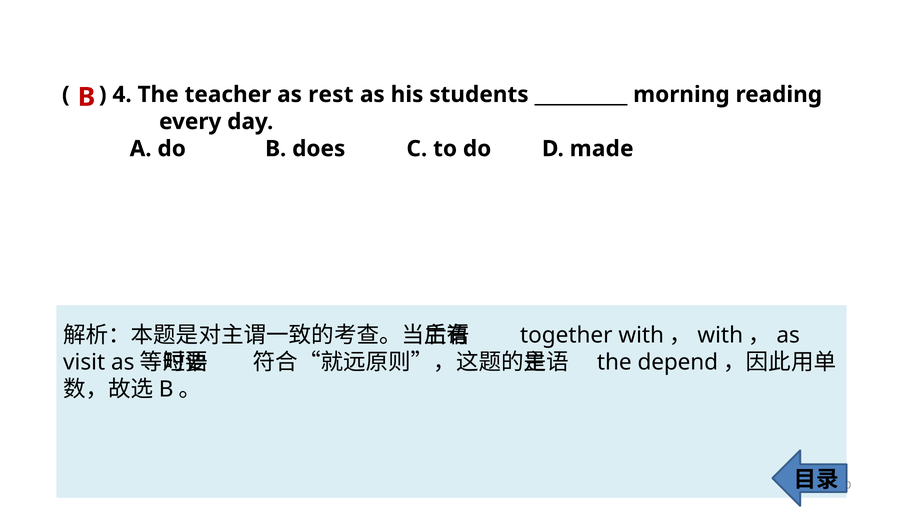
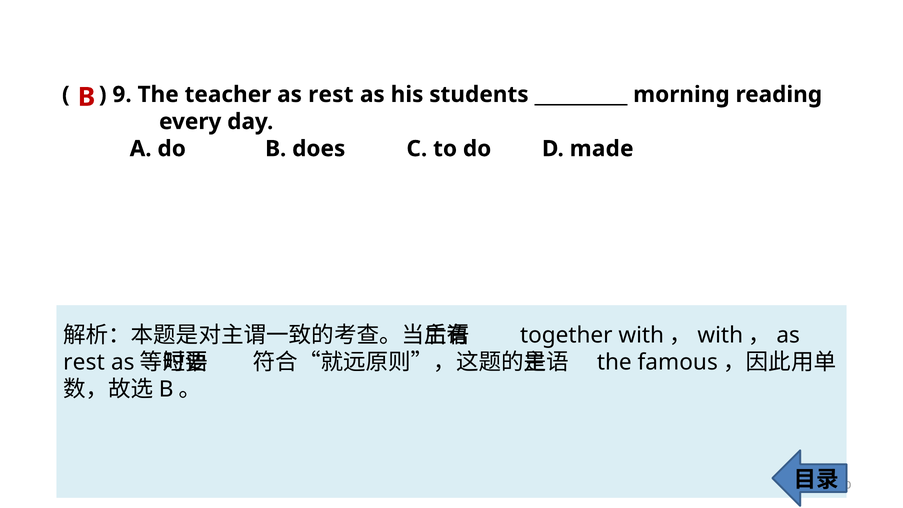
4: 4 -> 9 (122, 95)
depend: depend -> famous (678, 362)
visit: visit -> rest (84, 362)
